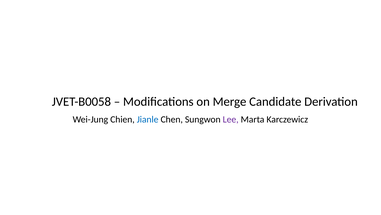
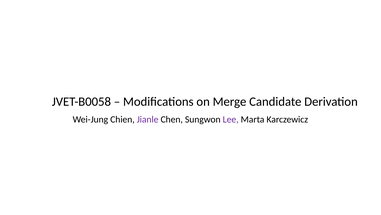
Jianle colour: blue -> purple (148, 119)
